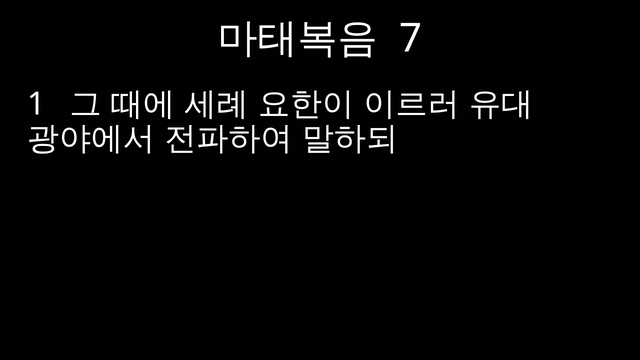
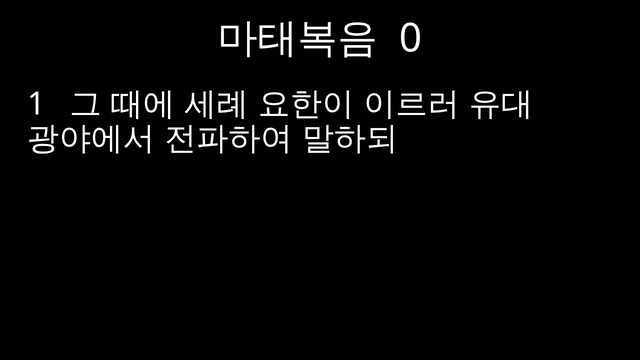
7: 7 -> 0 (411, 39)
